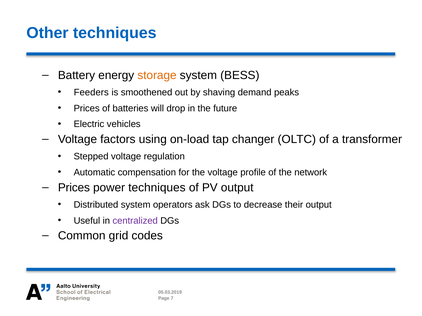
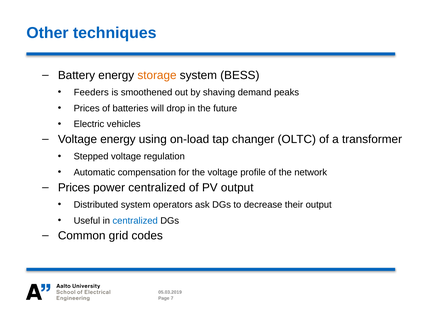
Voltage factors: factors -> energy (118, 140)
power techniques: techniques -> centralized (157, 188)
centralized colour: purple -> blue (135, 221)
